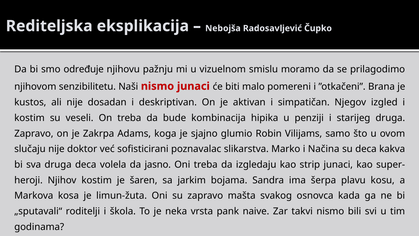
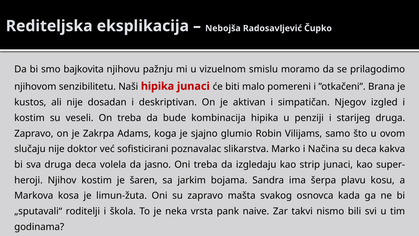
određuje: određuje -> bajkovita (84, 69)
Naši nismo: nismo -> hipika (158, 86)
